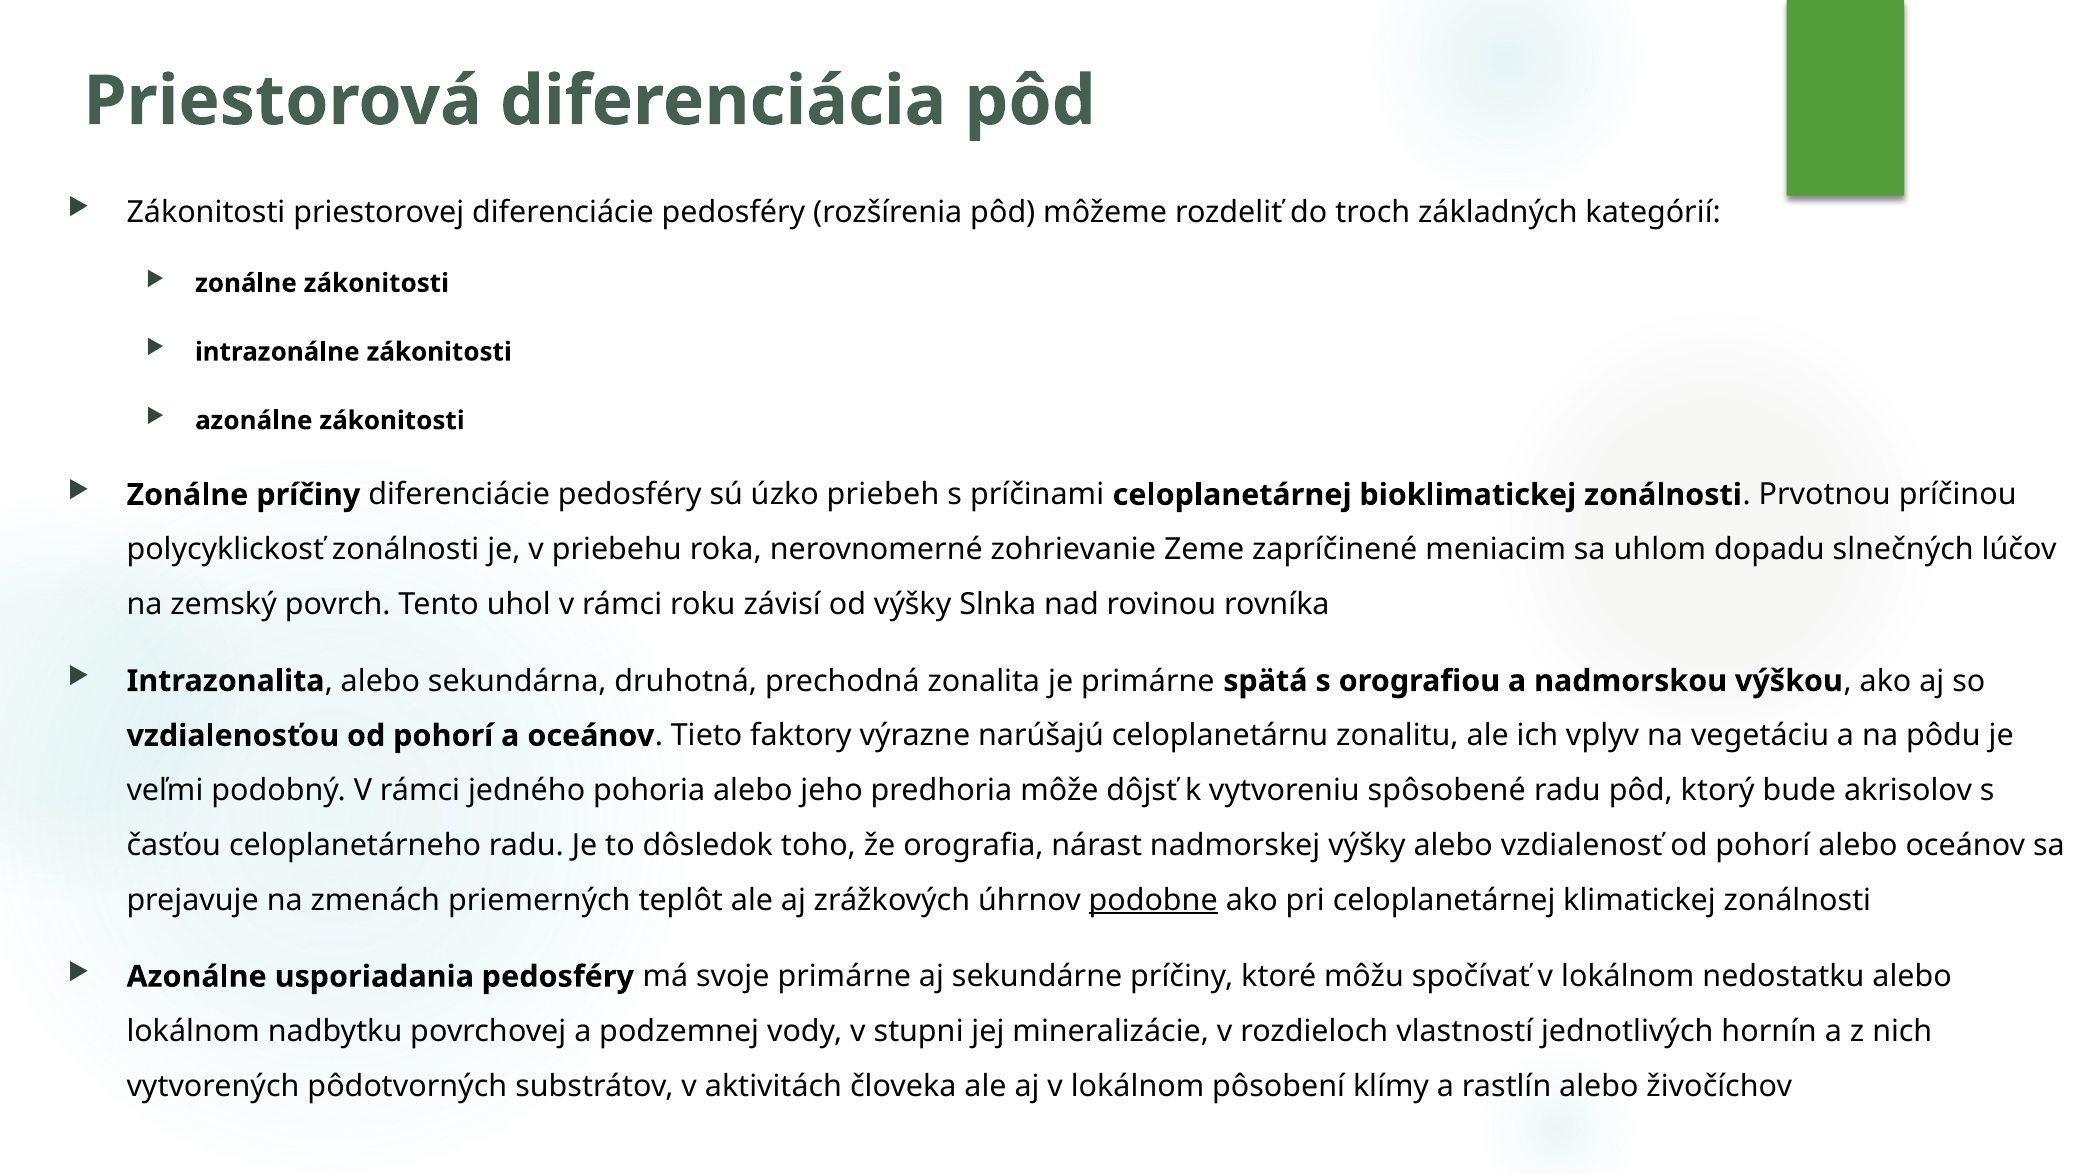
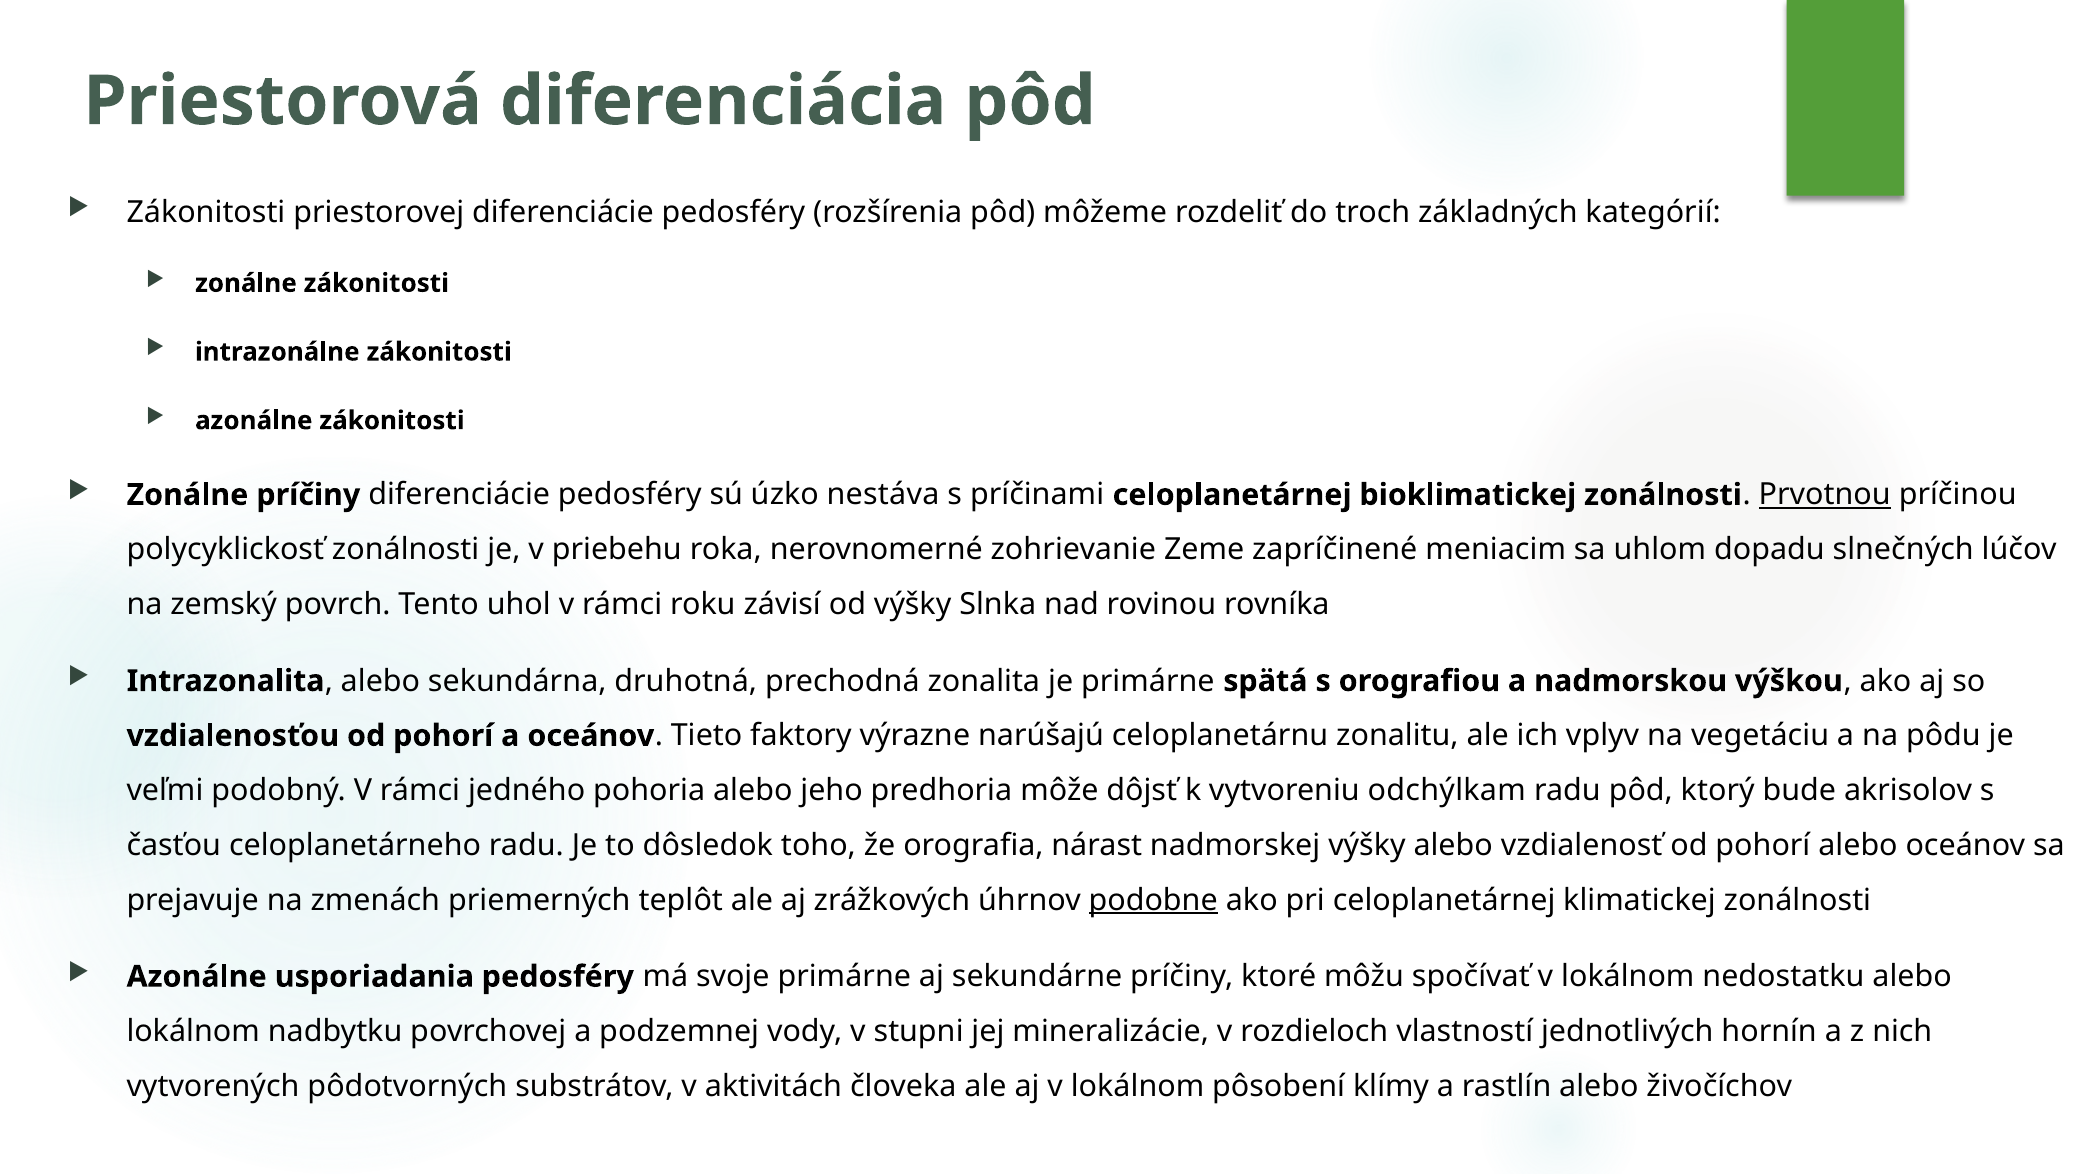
priebeh: priebeh -> nestáva (883, 495)
Prvotnou underline: none -> present (1825, 495)
spôsobené: spôsobené -> odchýlkam (1447, 791)
